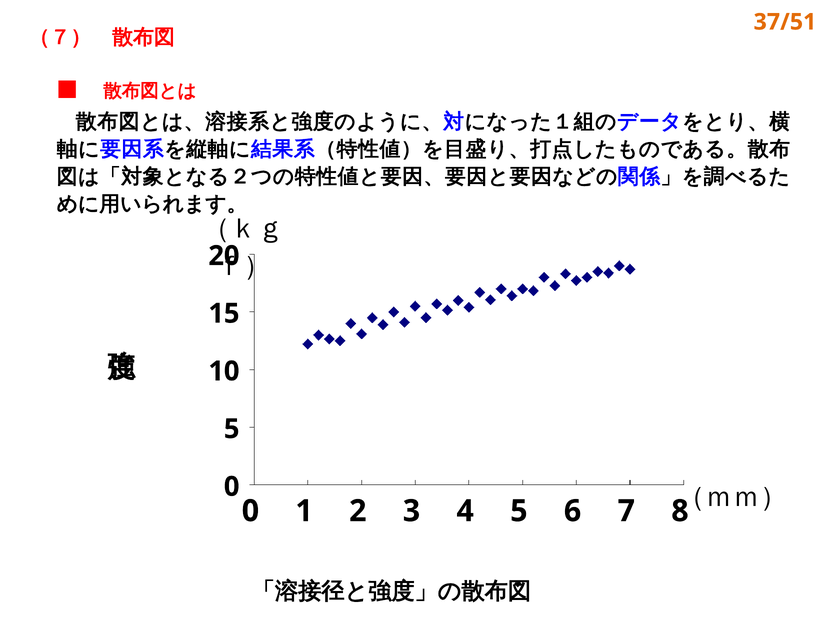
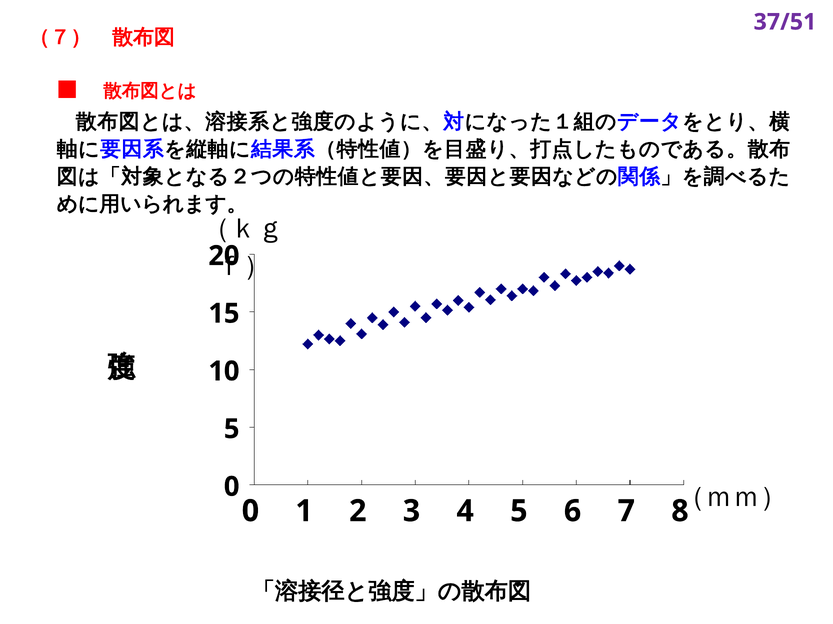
37/51 colour: orange -> purple (785, 22)
